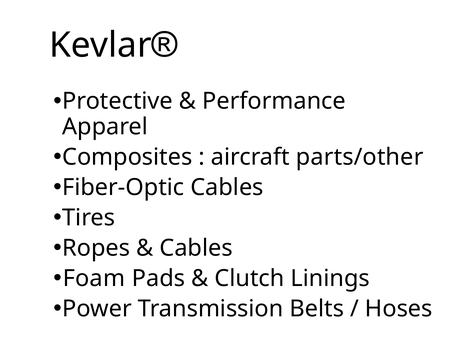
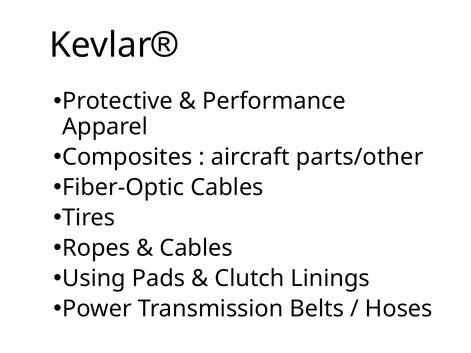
Foam: Foam -> Using (94, 279)
